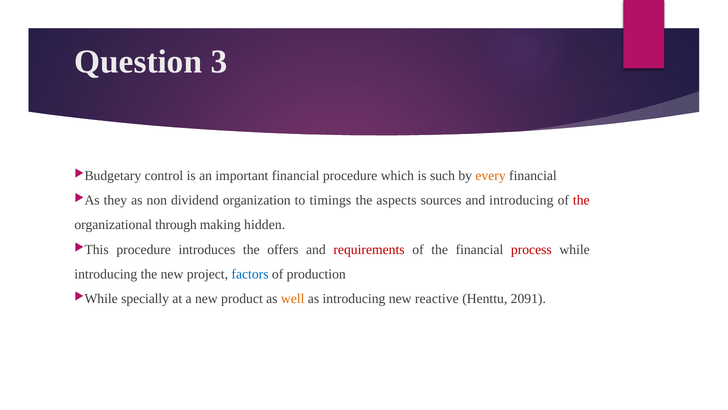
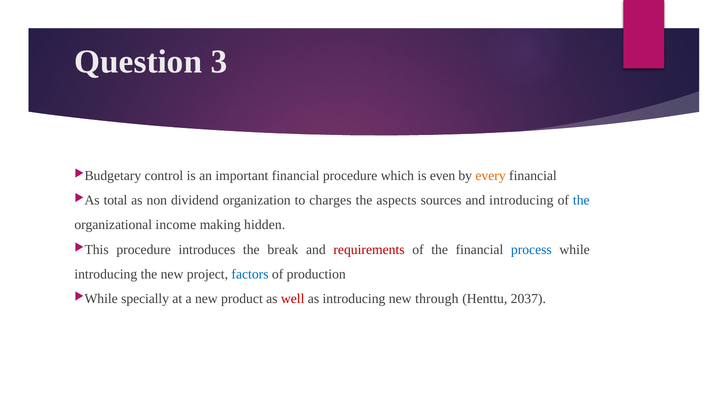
such: such -> even (443, 176)
they: they -> total (115, 200)
timings: timings -> charges (330, 200)
the colour: red -> blue (581, 200)
through: through -> income (176, 225)
offers: offers -> break (283, 249)
process colour: red -> blue (531, 249)
well colour: orange -> red (293, 298)
reactive: reactive -> through (437, 298)
2091: 2091 -> 2037 (528, 298)
